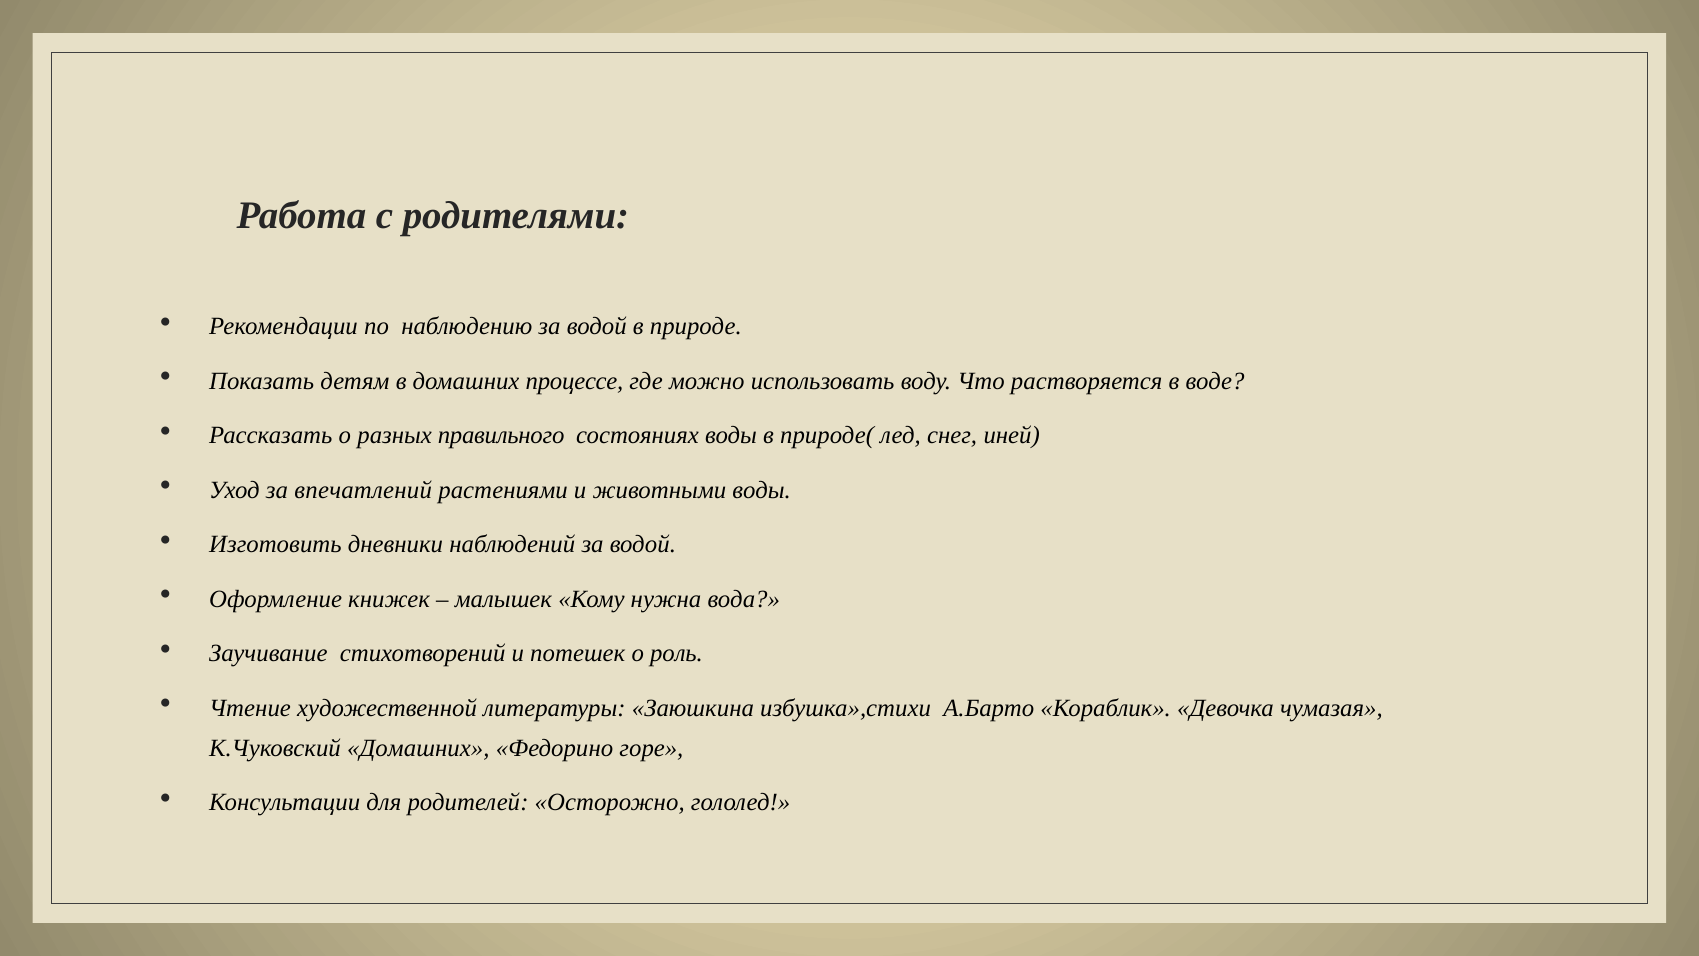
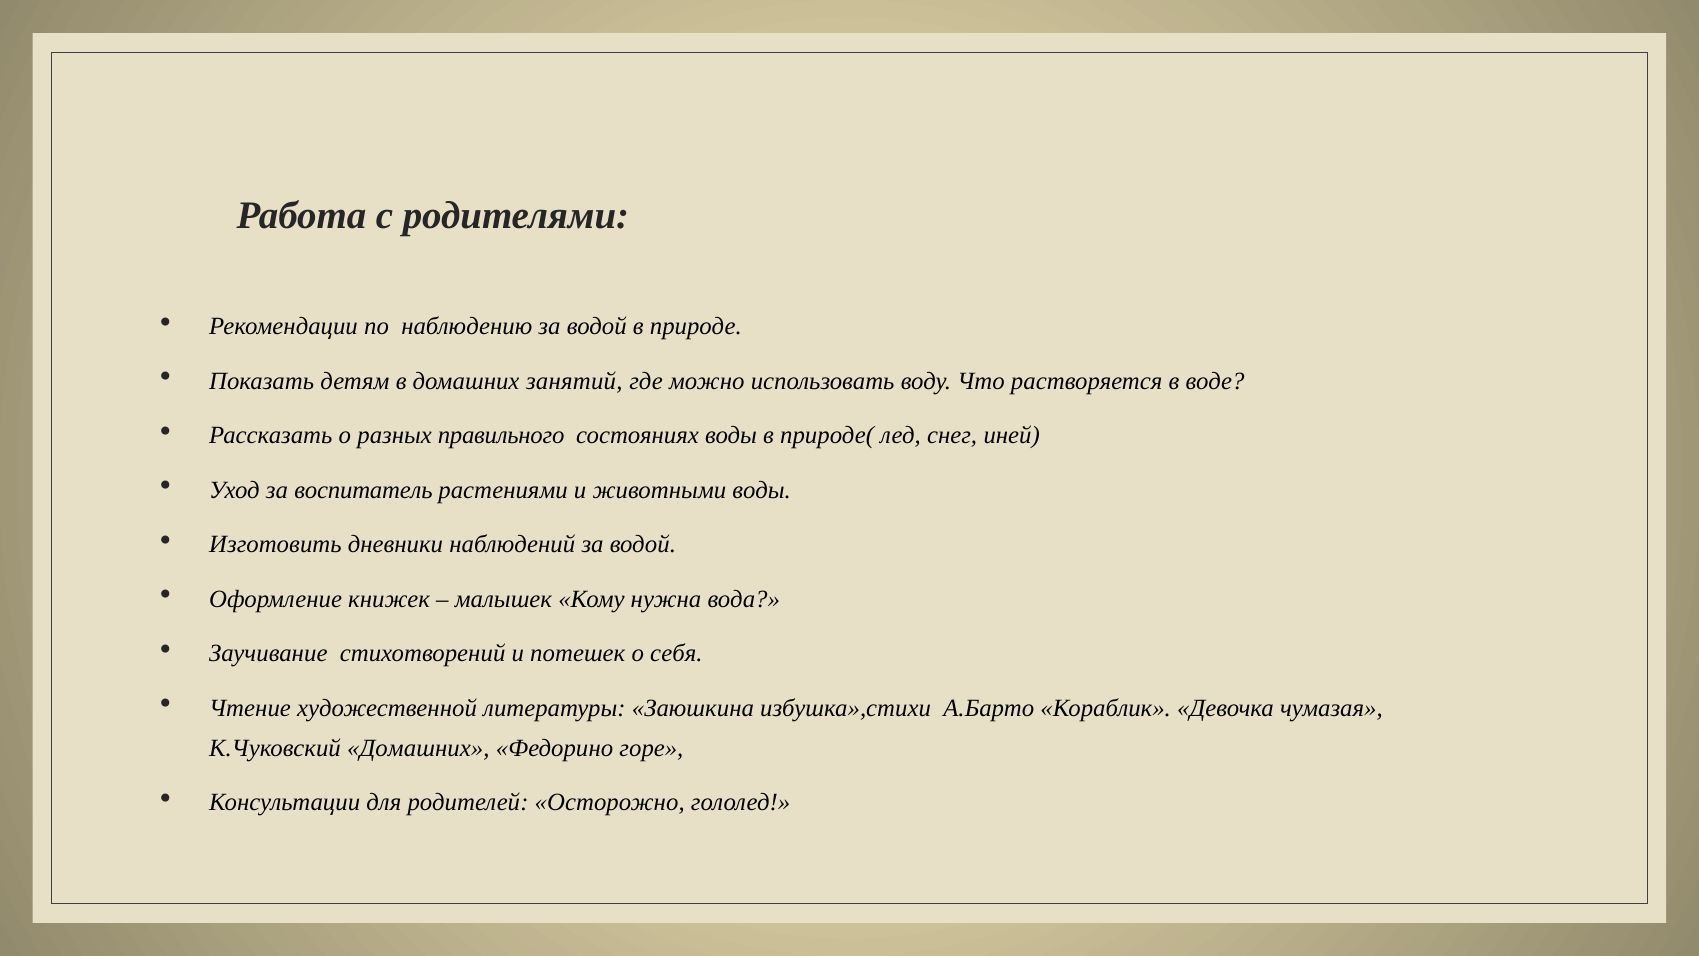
процессе: процессе -> занятий (574, 381)
впечатлений: впечатлений -> воспитатель (363, 490)
роль: роль -> себя (676, 653)
